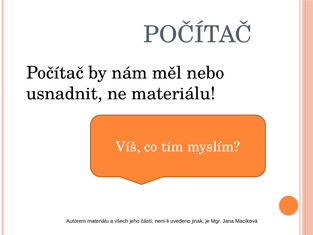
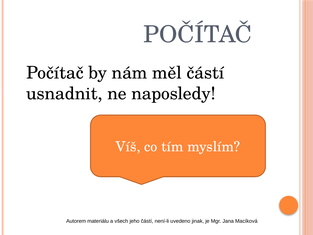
měl nebo: nebo -> částí (205, 73)
ne materiálu: materiálu -> naposledy (174, 94)
